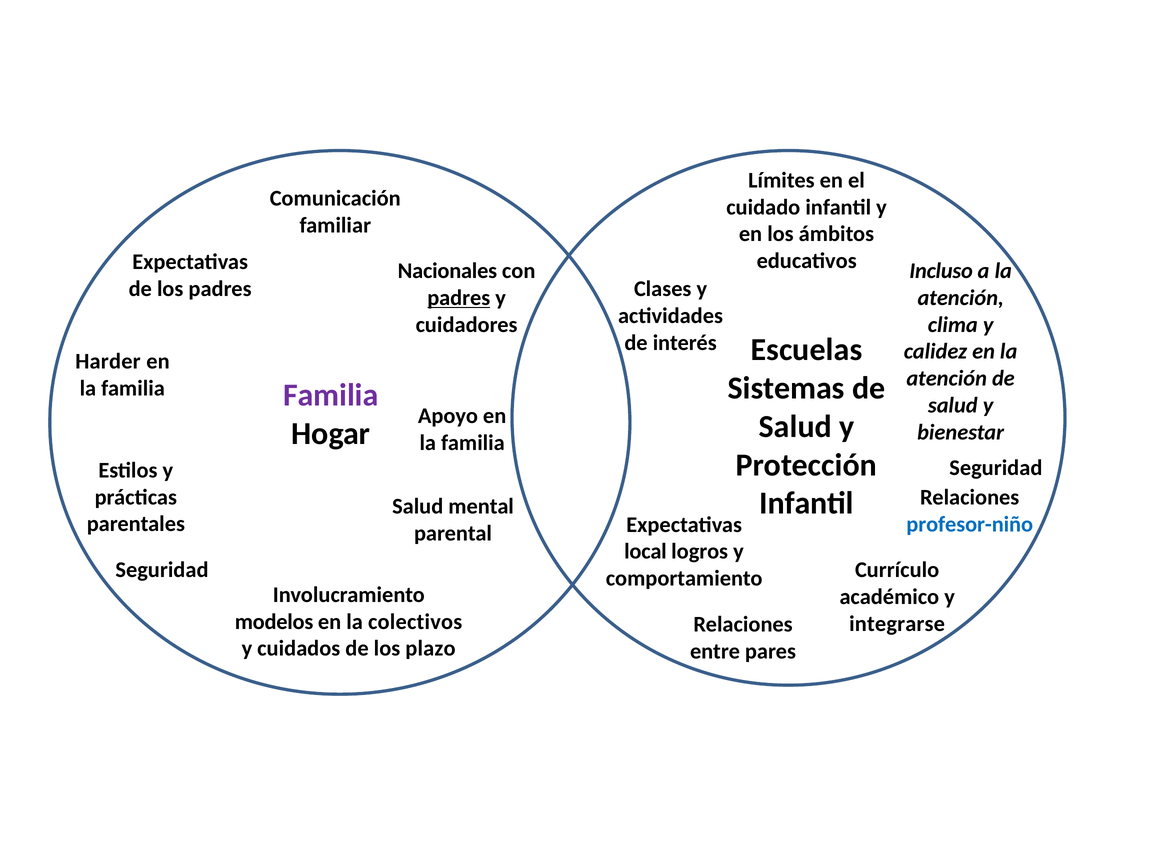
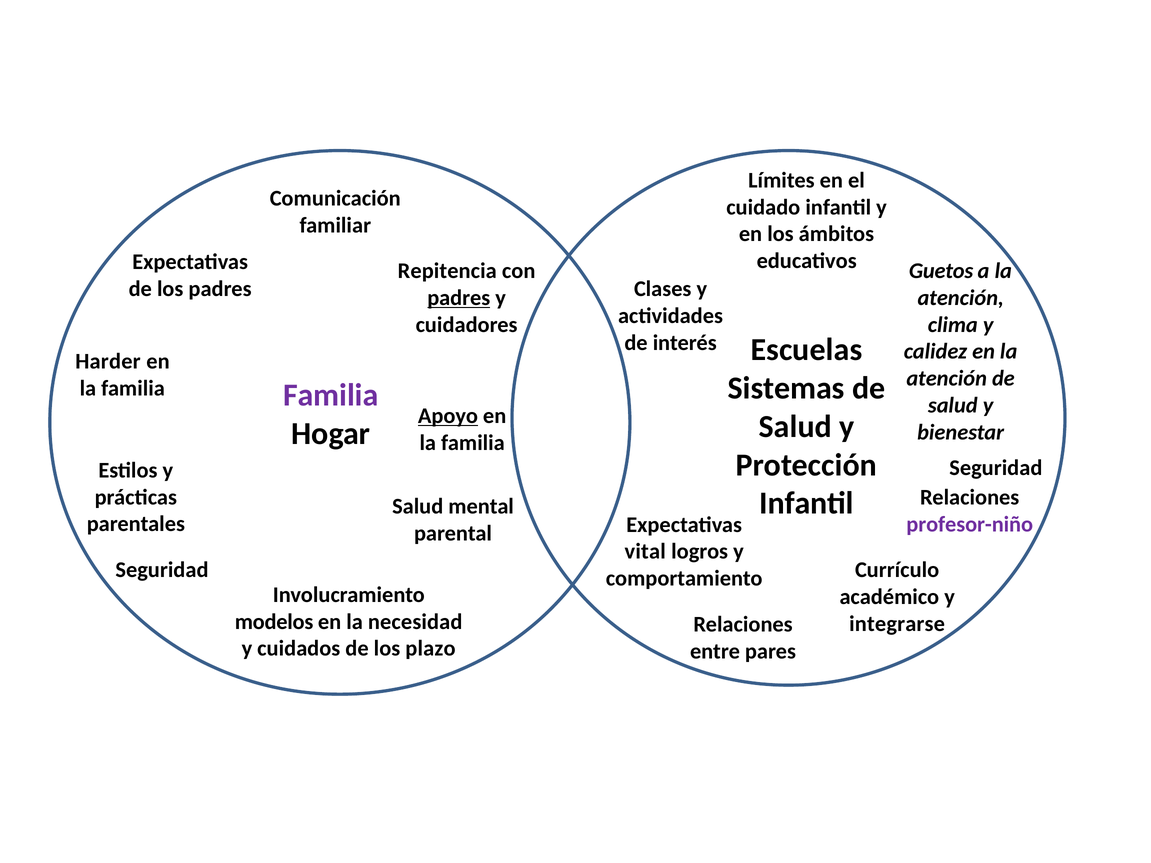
Nacionales: Nacionales -> Repitencia (447, 271)
Incluso: Incluso -> Guetos (941, 271)
Apoyo underline: none -> present (448, 416)
profesor-niño colour: blue -> purple (970, 524)
local: local -> vital (645, 552)
colectivos: colectivos -> necesidad (415, 622)
